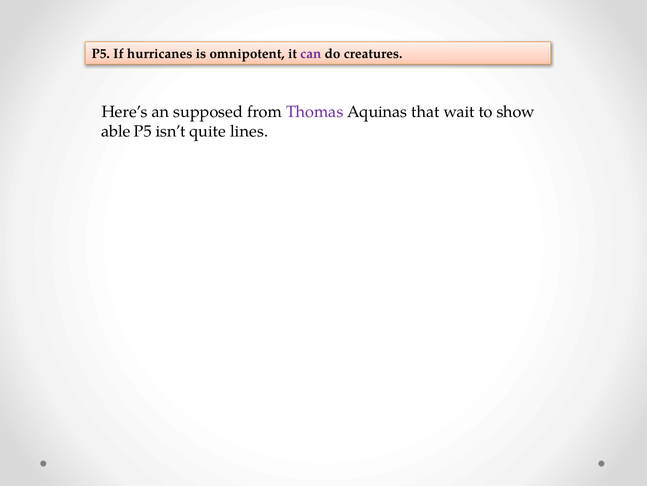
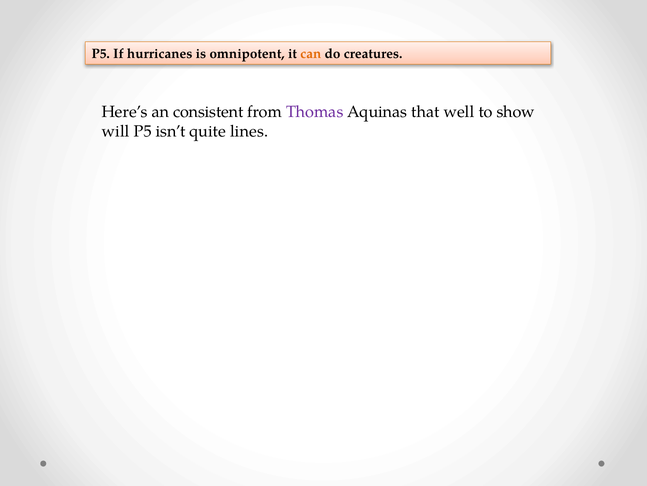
can colour: purple -> orange (311, 54)
supposed: supposed -> consistent (208, 112)
wait: wait -> well (459, 112)
able: able -> will (116, 131)
